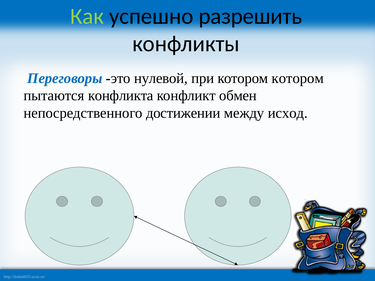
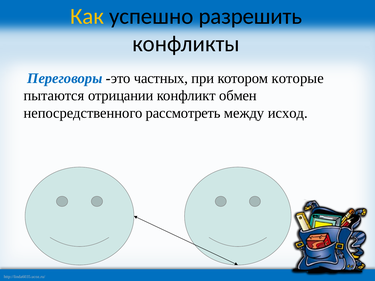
Как colour: light green -> yellow (87, 16)
нулевой: нулевой -> частных (161, 78)
котором котором: котором -> которые (298, 78)
конфликта: конфликта -> отрицании (121, 96)
достижении: достижении -> рассмотреть (183, 113)
